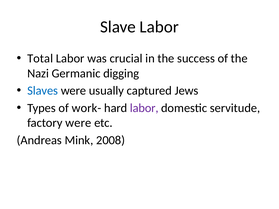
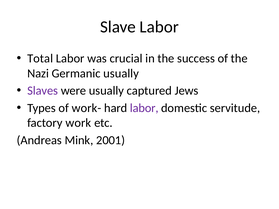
Germanic digging: digging -> usually (121, 73)
Slaves colour: blue -> purple (43, 91)
factory were: were -> work (78, 123)
2008: 2008 -> 2001 (111, 140)
